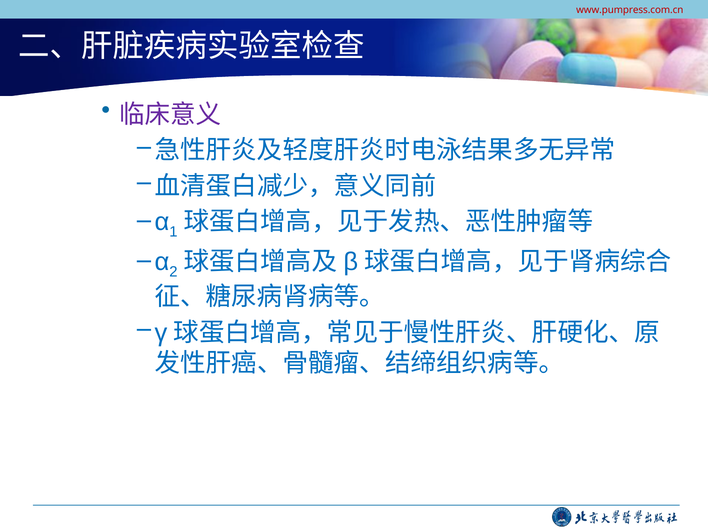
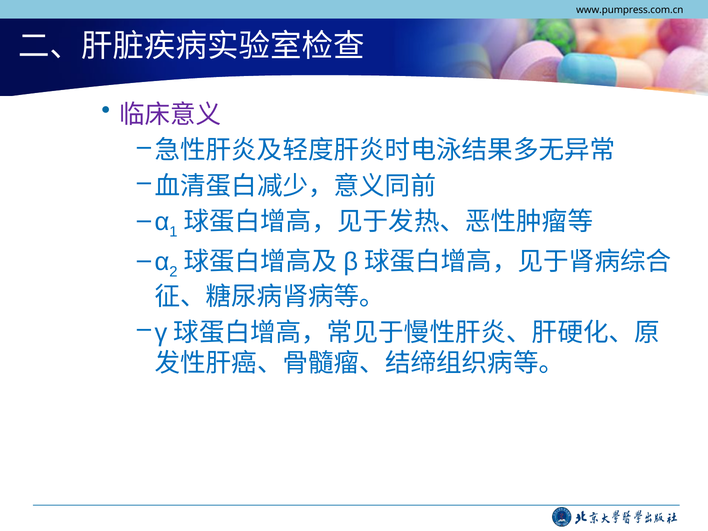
www.pumpress.com.cn colour: red -> black (630, 10)
